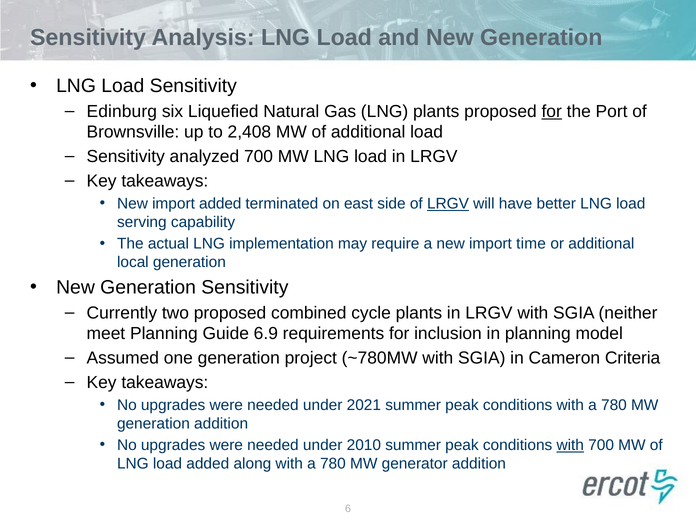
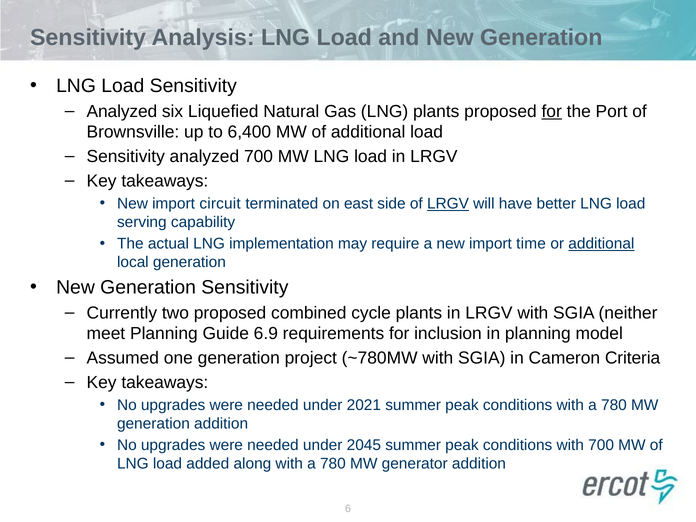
Edinburg: Edinburg -> Analyzed (122, 111)
2,408: 2,408 -> 6,400 (249, 132)
import added: added -> circuit (220, 204)
additional underline: none -> present (601, 244)
2010: 2010 -> 2045 (364, 445)
with underline: present -> none (570, 445)
